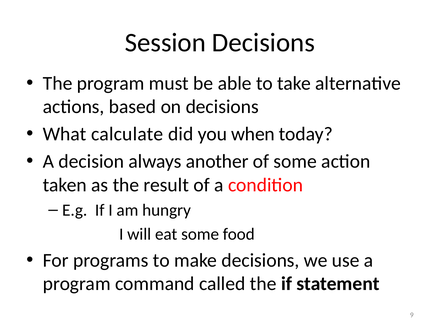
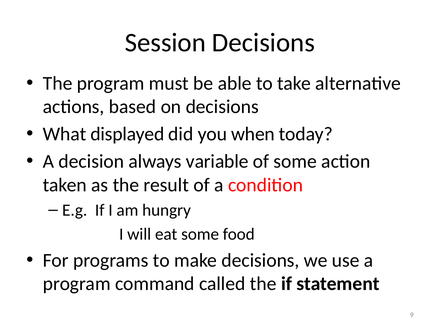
calculate: calculate -> displayed (127, 134)
another: another -> variable (217, 162)
